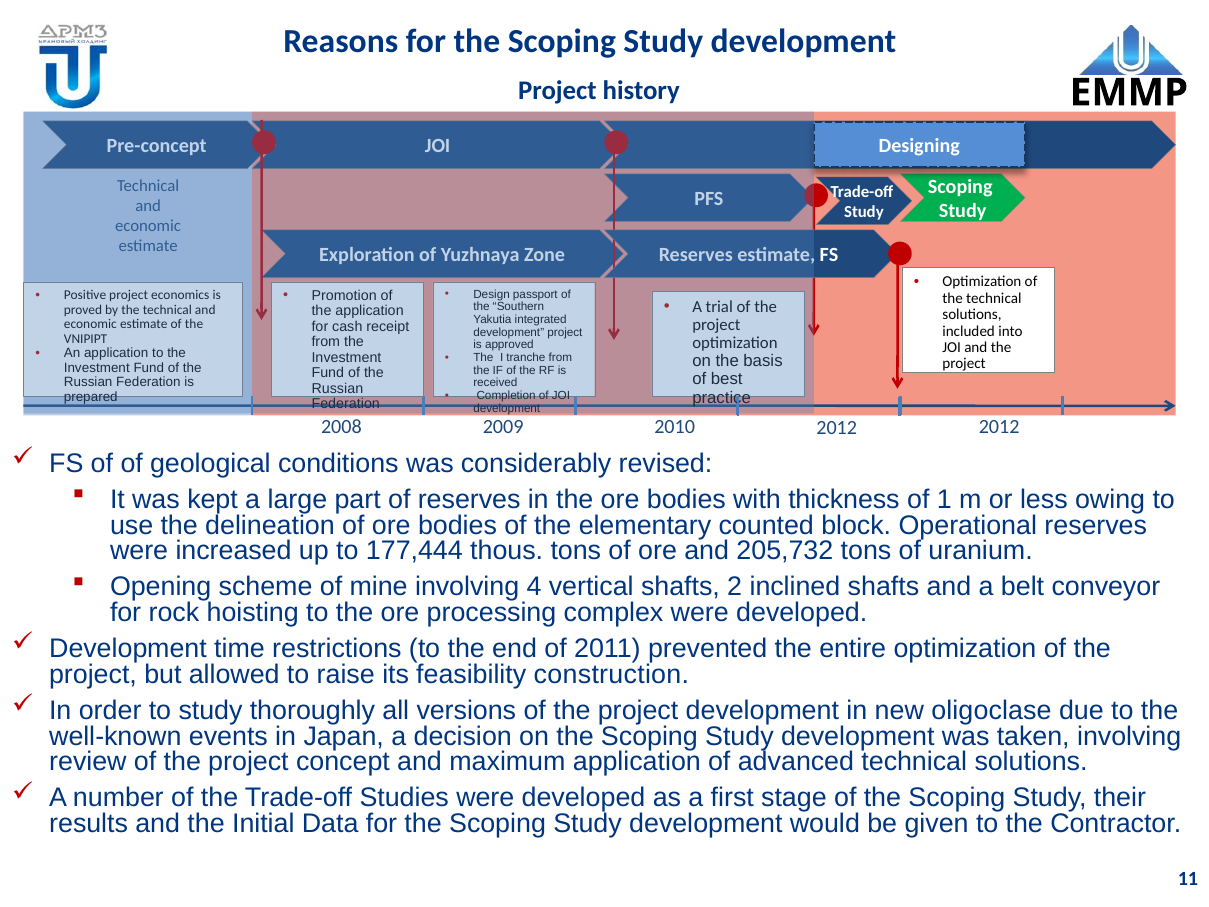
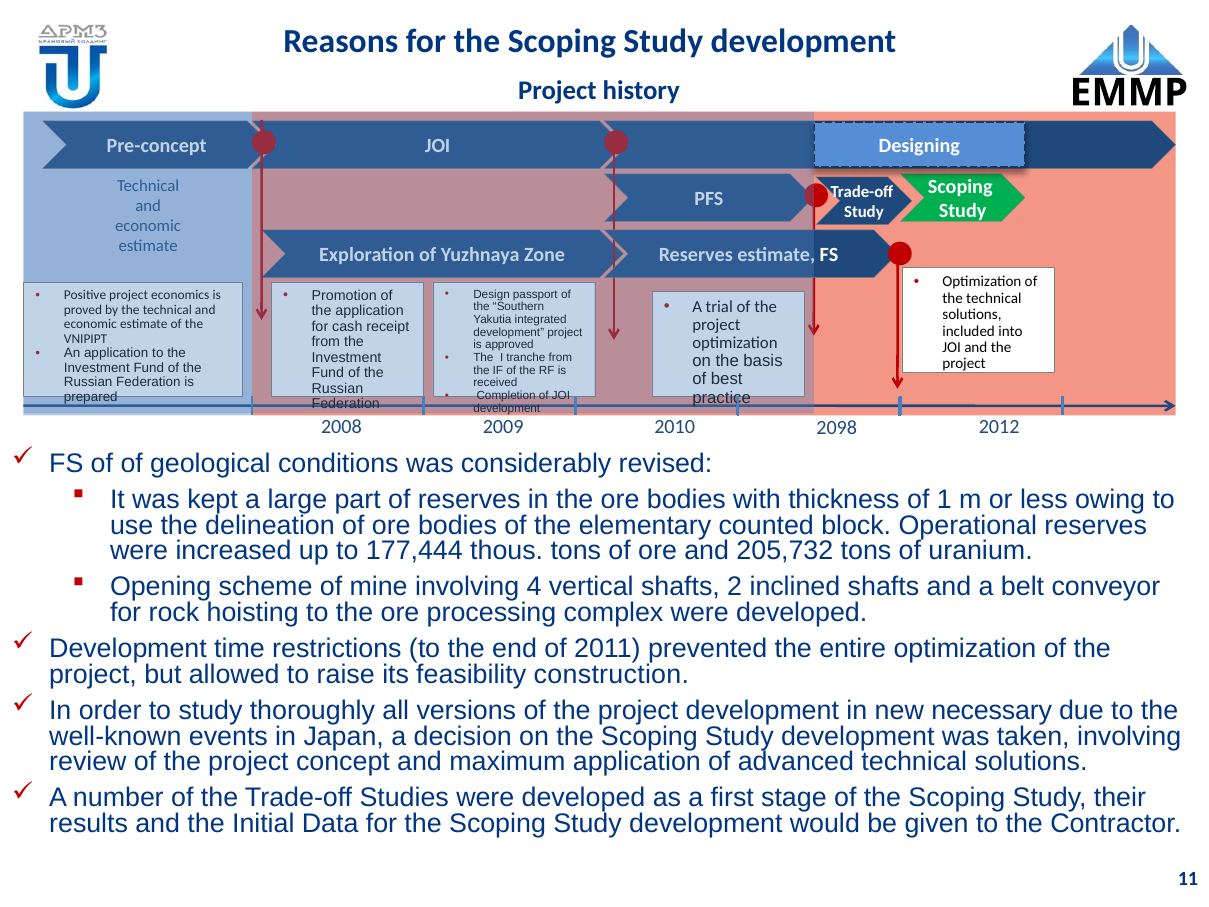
2012: 2012 -> 2098 (837, 428)
oligoclase: oligoclase -> necessary (992, 710)
